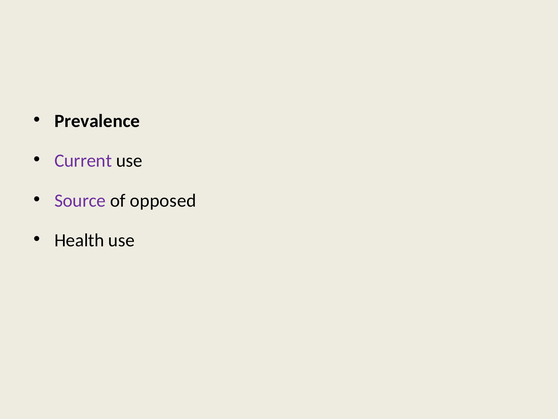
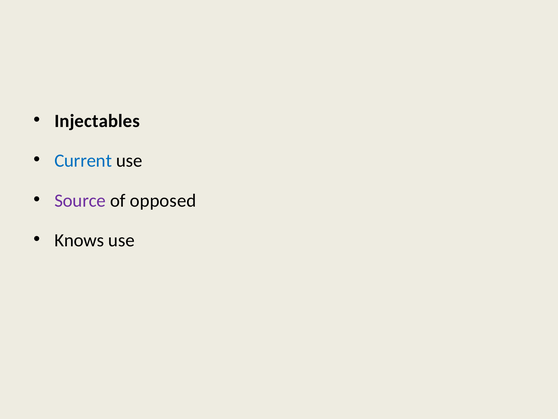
Prevalence: Prevalence -> Injectables (97, 121)
Current colour: purple -> blue (83, 161)
Health: Health -> Knows (79, 240)
